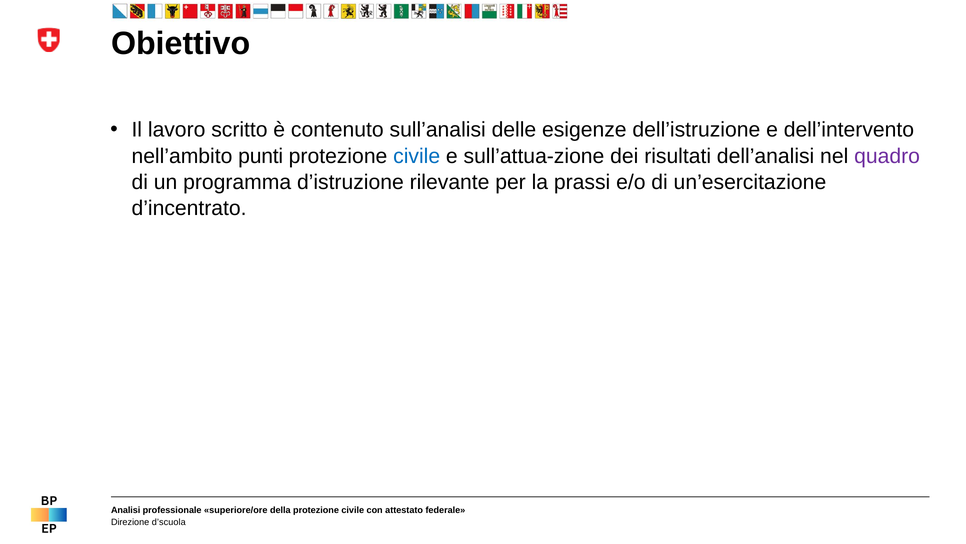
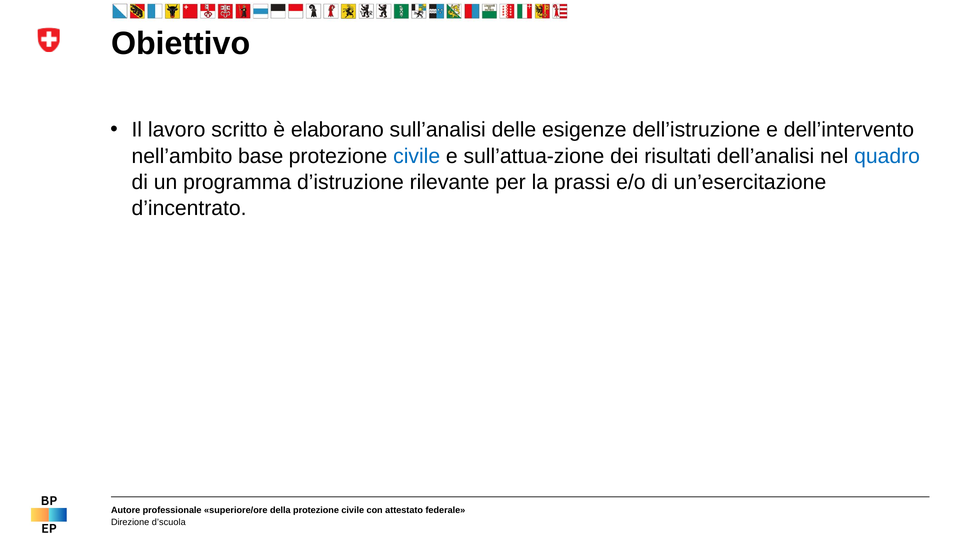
contenuto: contenuto -> elaborano (337, 130)
punti: punti -> base (261, 156)
quadro colour: purple -> blue (887, 156)
Analisi: Analisi -> Autore (126, 510)
